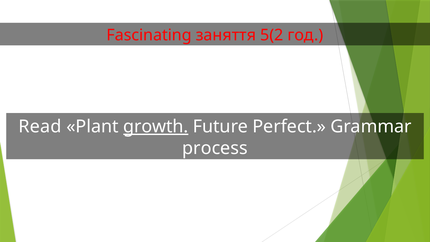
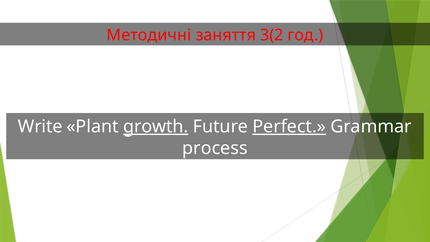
Fascinating: Fascinating -> Методичні (149, 35)
5(2: 5(2 -> 3(2 (272, 35)
Read: Read -> Write (40, 127)
Perfect underline: none -> present (289, 127)
